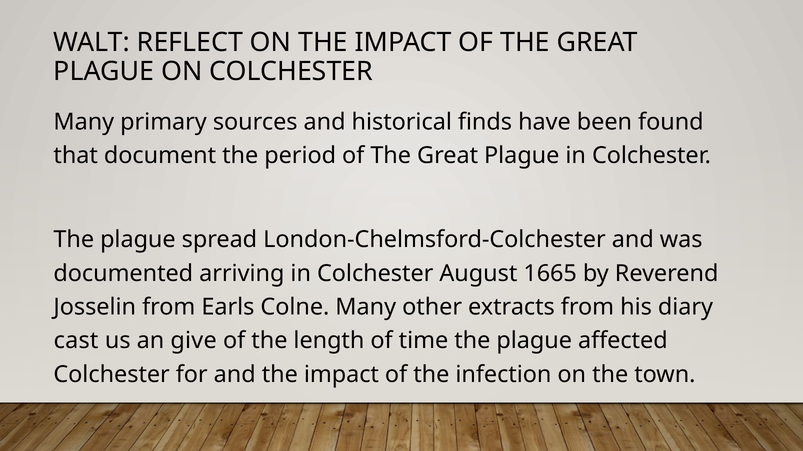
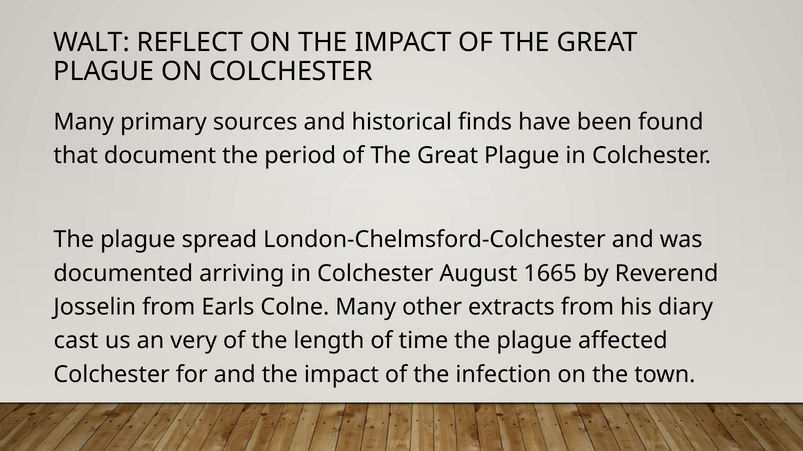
give: give -> very (194, 341)
